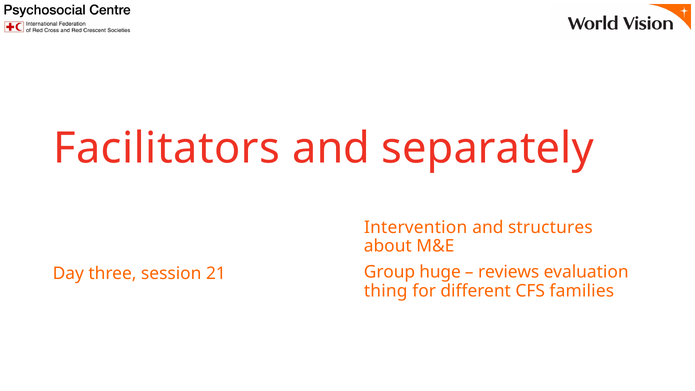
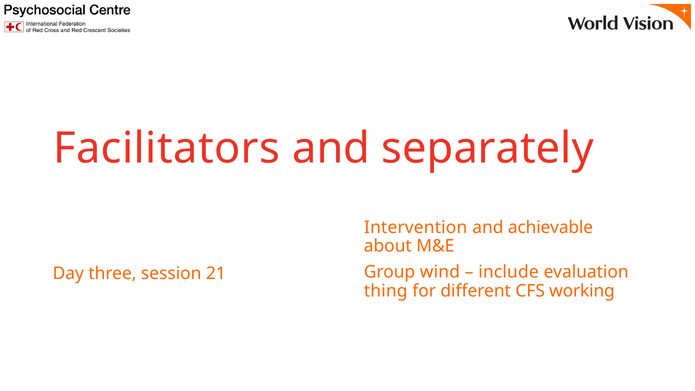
structures: structures -> achievable (551, 227)
huge: huge -> wind (440, 272)
reviews: reviews -> include (509, 272)
families: families -> working (582, 291)
